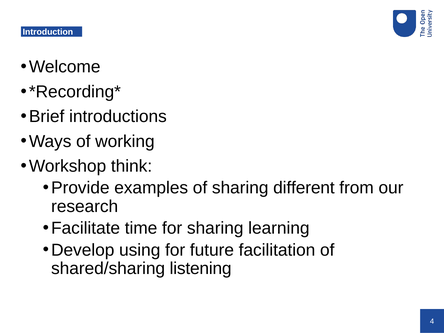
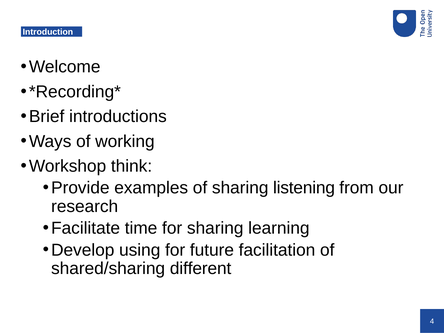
different: different -> listening (304, 188)
listening: listening -> different (201, 269)
